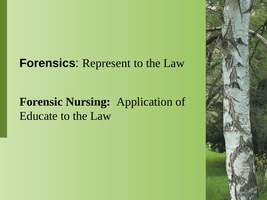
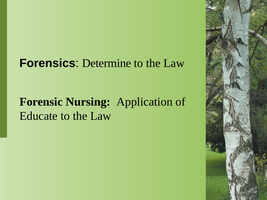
Represent: Represent -> Determine (107, 63)
